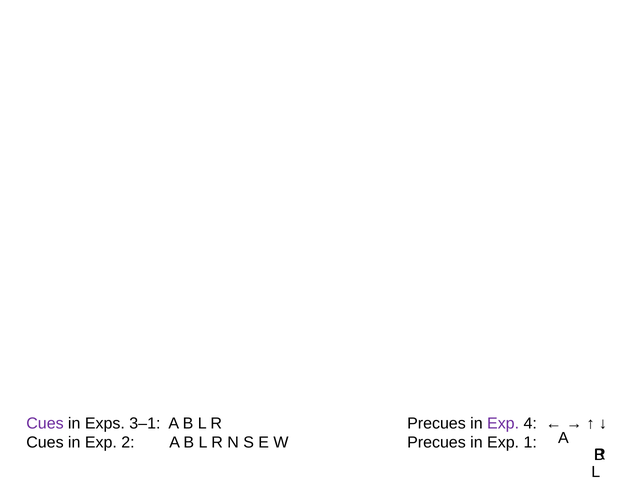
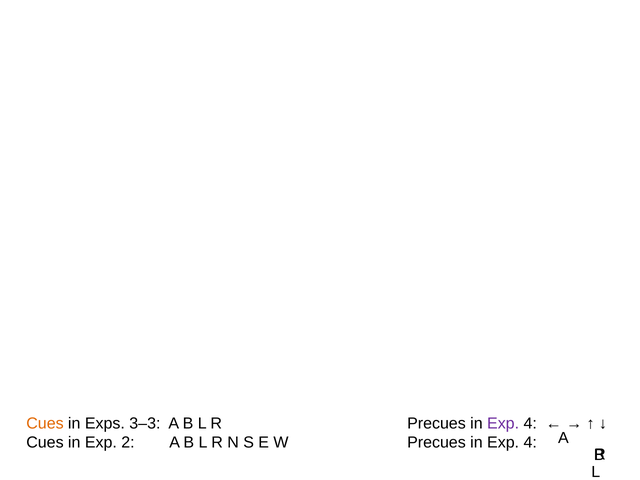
Cues colour: purple -> orange (45, 423)
3–1: 3–1 -> 3–3 (145, 423)
1: 1 -> 4 (530, 443)
